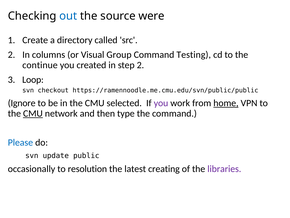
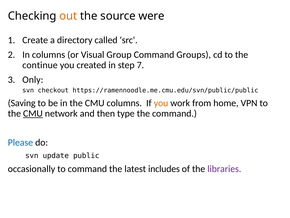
out colour: blue -> orange (68, 16)
Testing: Testing -> Groups (194, 55)
step 2: 2 -> 7 (140, 65)
Loop: Loop -> Only (33, 79)
Ignore: Ignore -> Saving (22, 103)
CMU selected: selected -> columns (124, 103)
you colour: purple -> orange (161, 103)
home underline: present -> none (226, 103)
to resolution: resolution -> command (87, 169)
creating: creating -> includes (164, 169)
